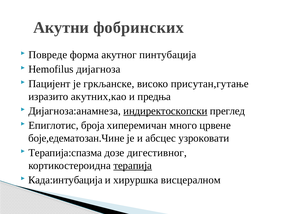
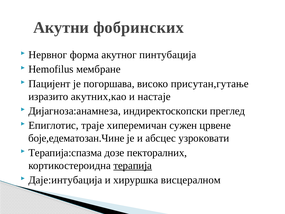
Повреде: Повреде -> Нервног (48, 55)
дијагноза: дијагноза -> мембране (98, 69)
гркљанске: гркљанске -> погоршава (109, 84)
предња: предња -> настаје (154, 96)
индиректоскопски underline: present -> none (165, 111)
броја: броја -> траје (93, 125)
много: много -> сужен (183, 125)
дигестивног: дигестивног -> пекторалних (157, 153)
Када:интубација: Када:интубација -> Даје:интубација (65, 180)
